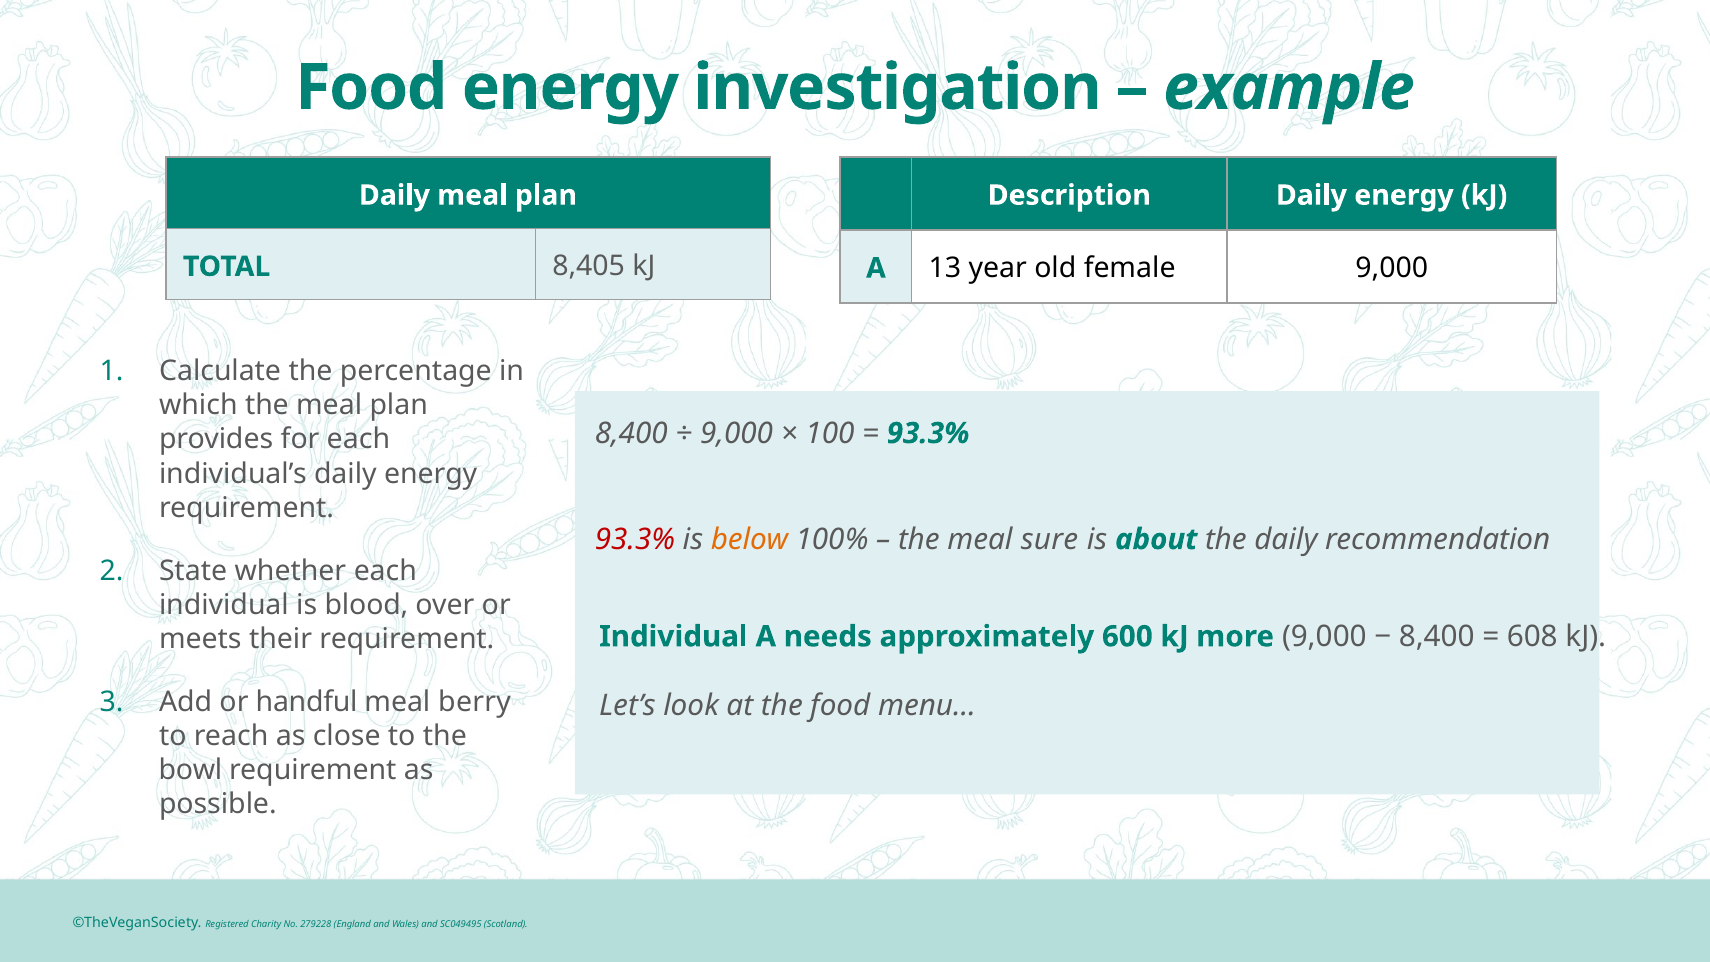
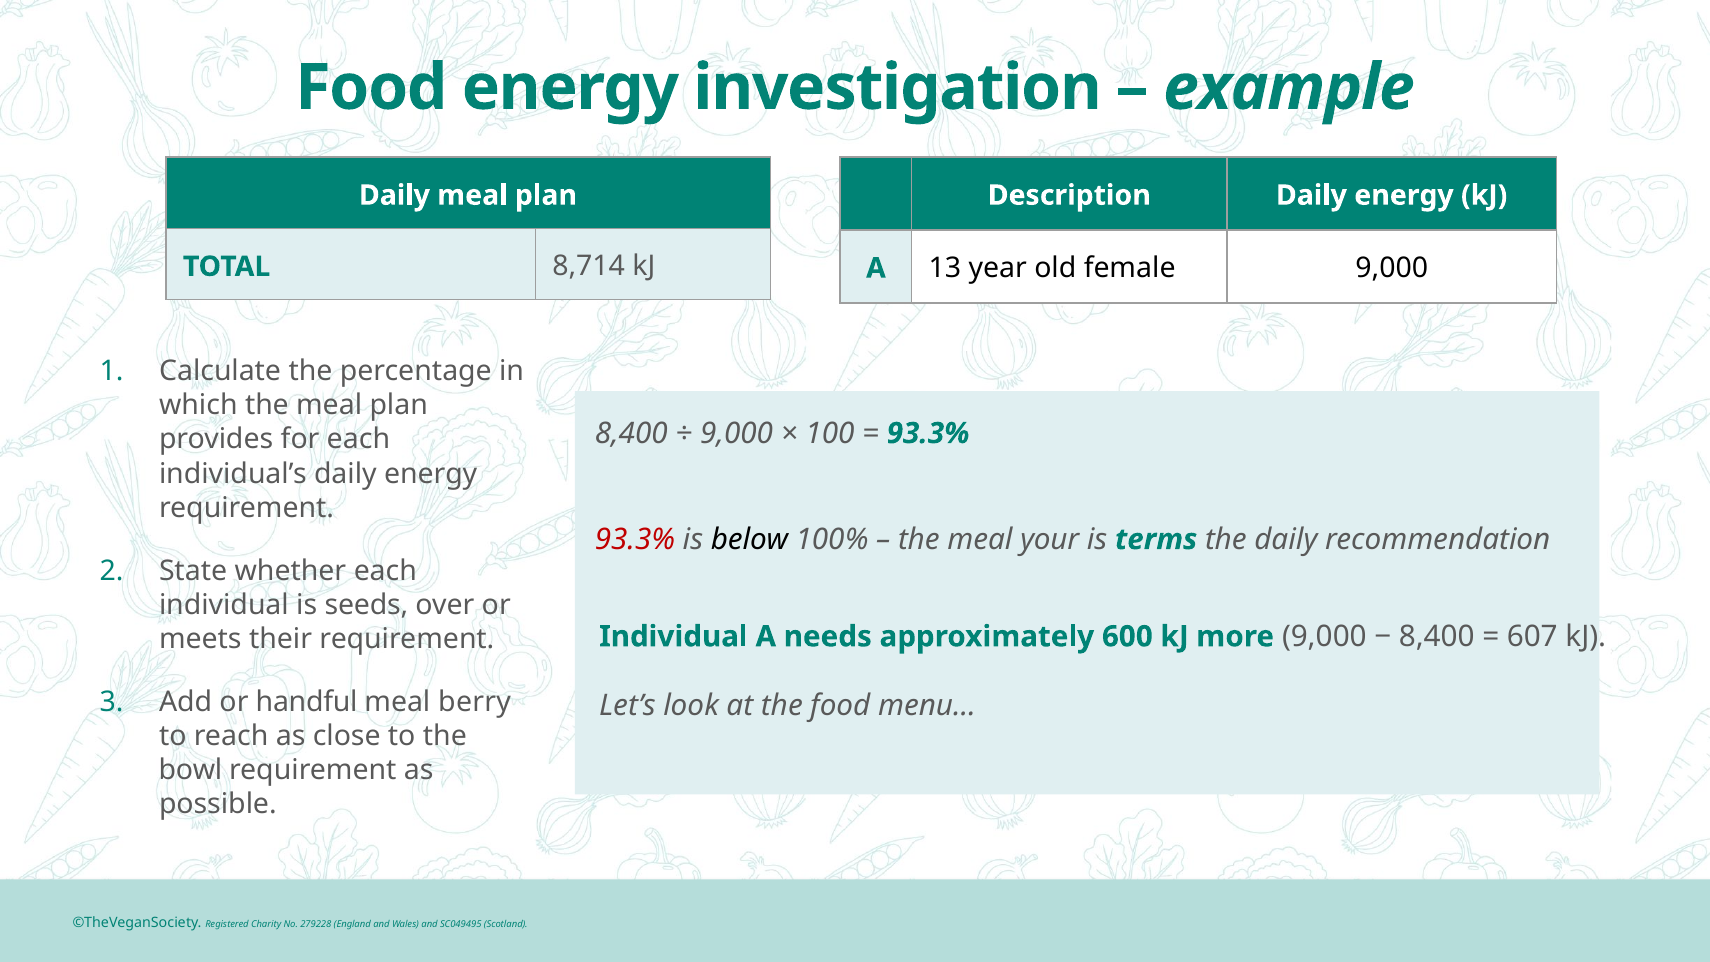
8,405: 8,405 -> 8,714 (589, 267)
below colour: orange -> black (749, 539)
sure: sure -> your (1050, 539)
about: about -> terms (1156, 539)
blood: blood -> seeds (366, 605)
608: 608 -> 607 (1532, 637)
